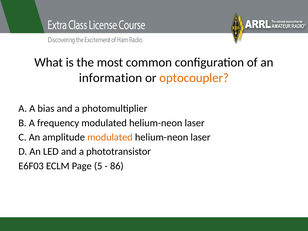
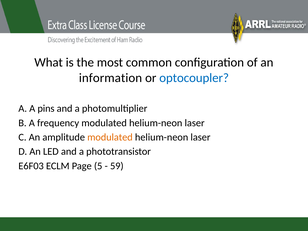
optocoupler colour: orange -> blue (194, 78)
bias: bias -> pins (46, 108)
86: 86 -> 59 (117, 166)
